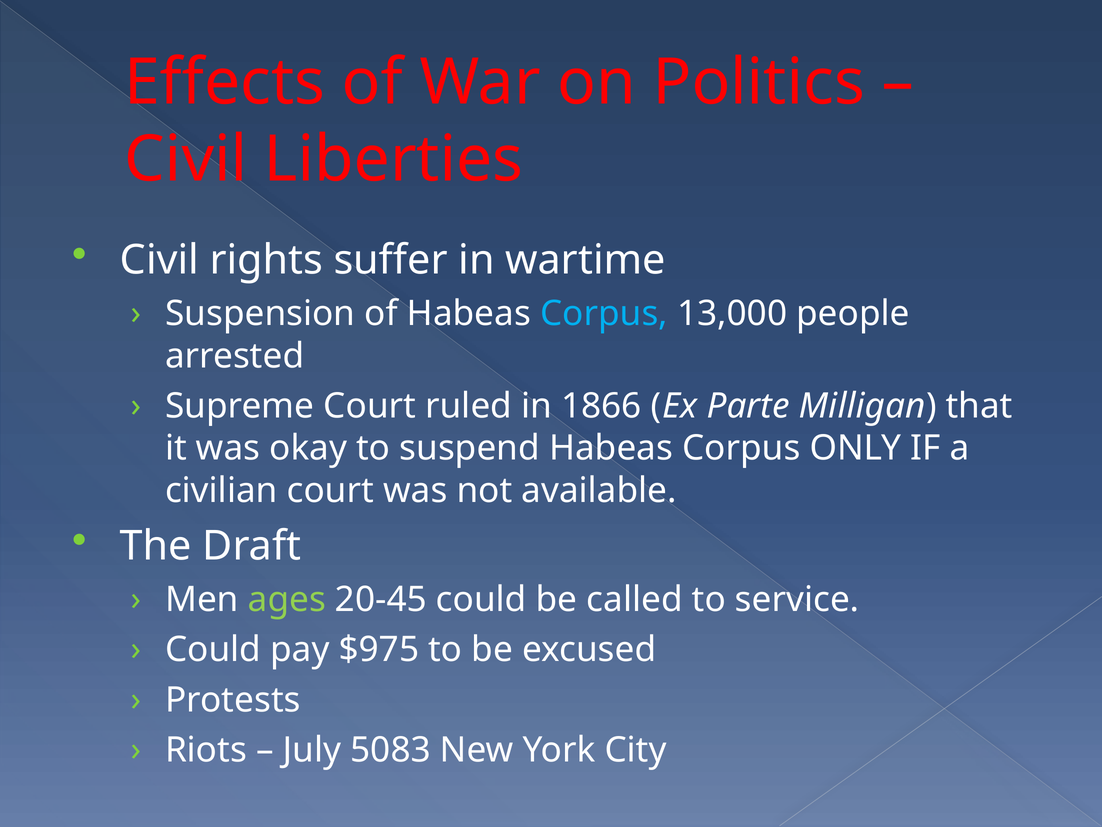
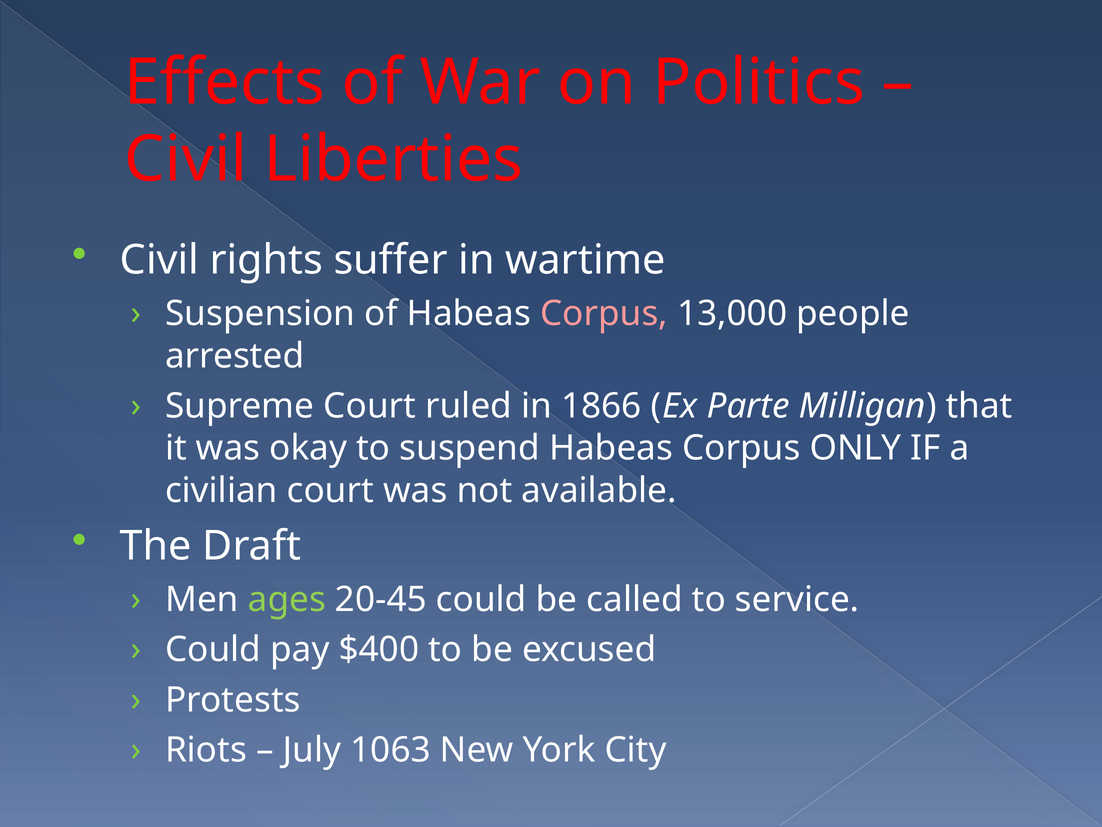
Corpus colour: light blue -> pink (604, 313)
$975: $975 -> $400 (379, 649)
5083: 5083 -> 1063 (391, 750)
